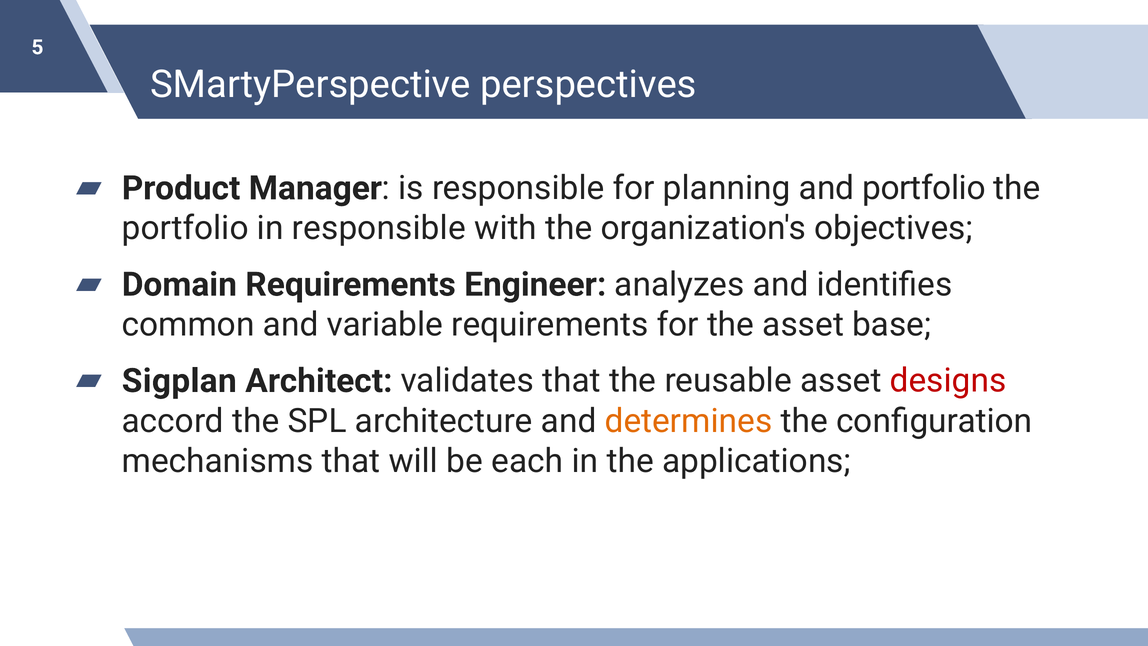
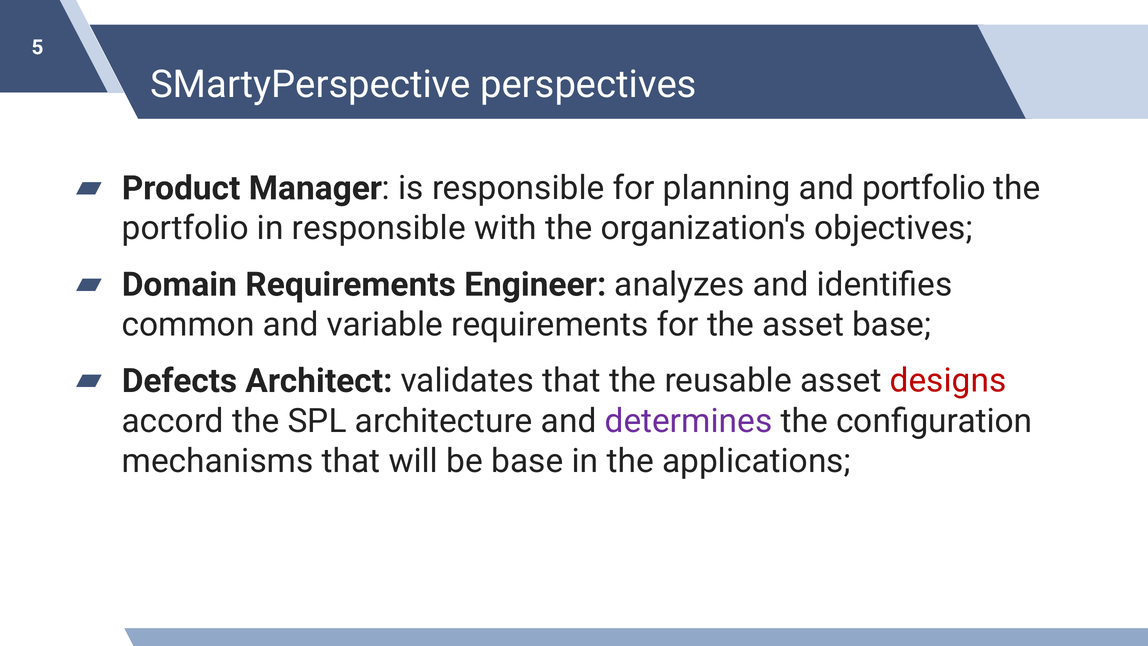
Sigplan: Sigplan -> Defects (179, 381)
determines colour: orange -> purple (689, 421)
be each: each -> base (527, 461)
